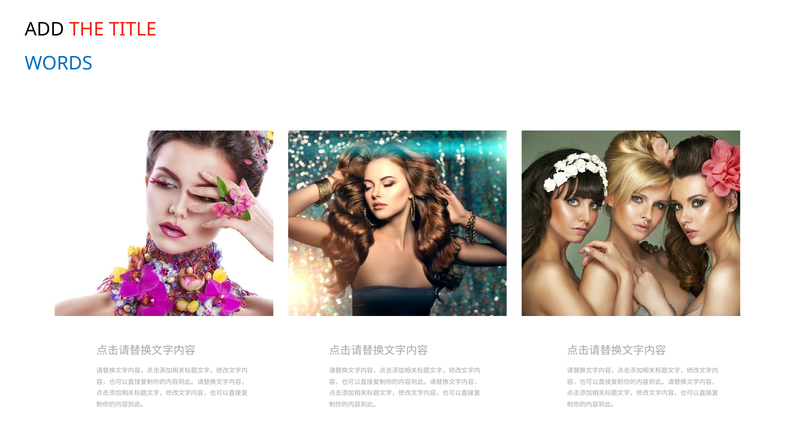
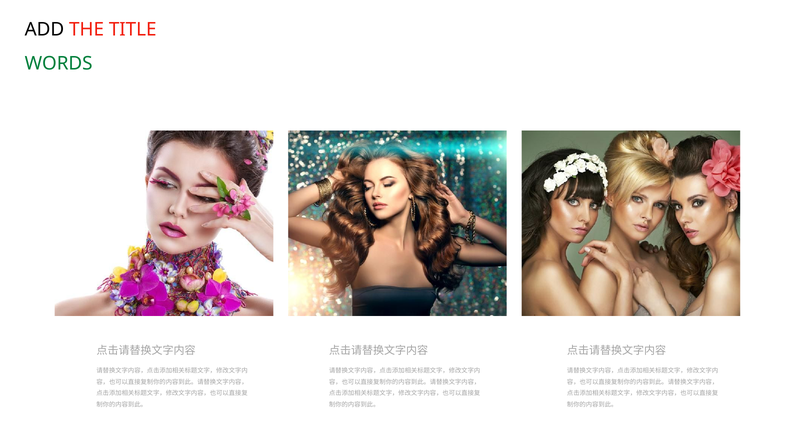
WORDS colour: blue -> green (59, 63)
